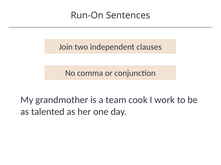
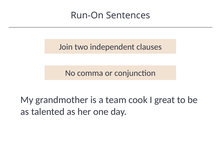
work: work -> great (165, 100)
